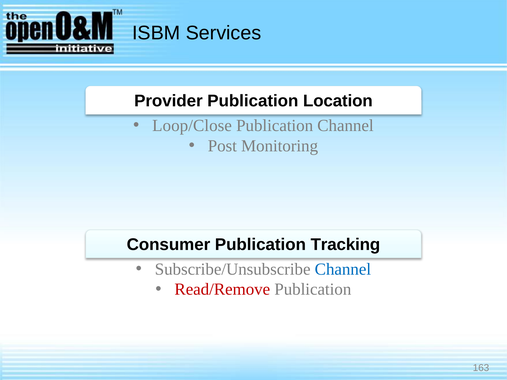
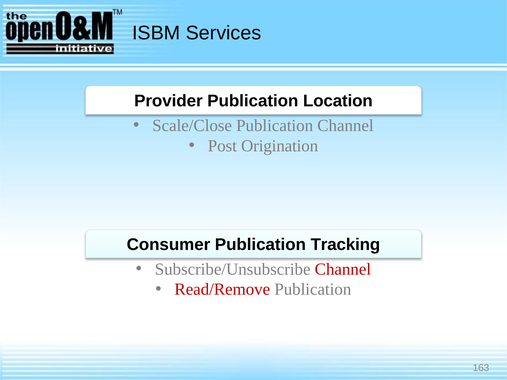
Loop/Close: Loop/Close -> Scale/Close (192, 126)
Monitoring: Monitoring -> Origination (280, 146)
Channel colour: blue -> red (343, 269)
